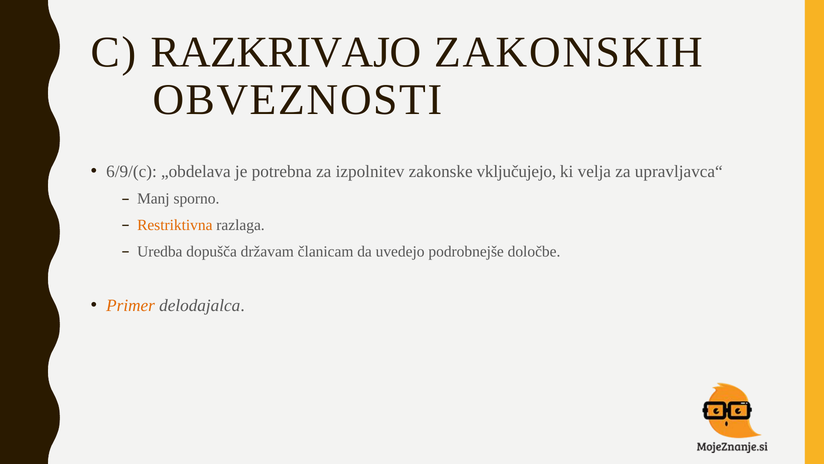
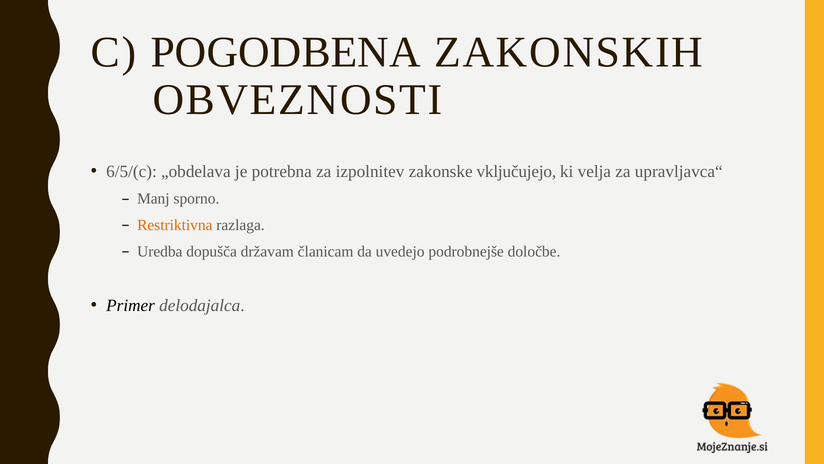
RAZKRIVAJO: RAZKRIVAJO -> POGODBENA (286, 52)
6/9/(c: 6/9/(c -> 6/5/(c (132, 171)
Primer colour: orange -> black (131, 305)
